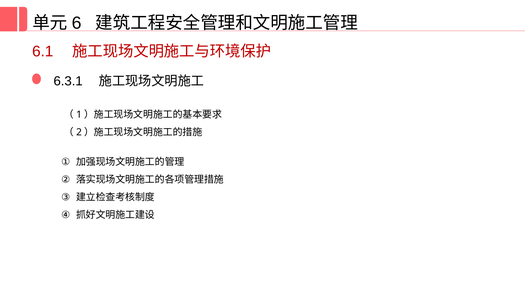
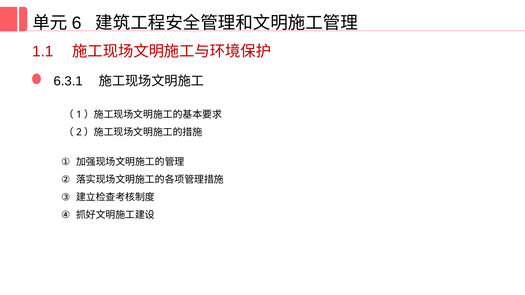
6.1: 6.1 -> 1.1 (43, 51)
